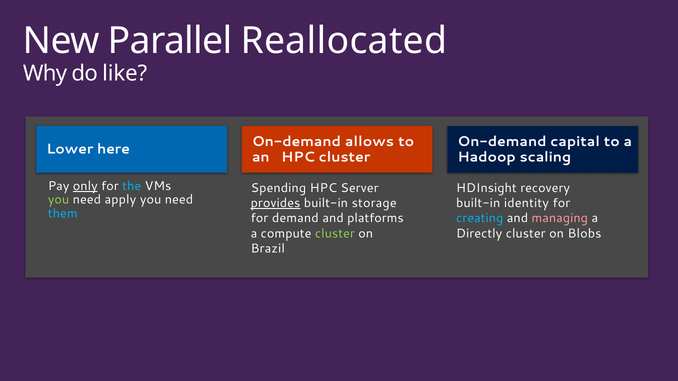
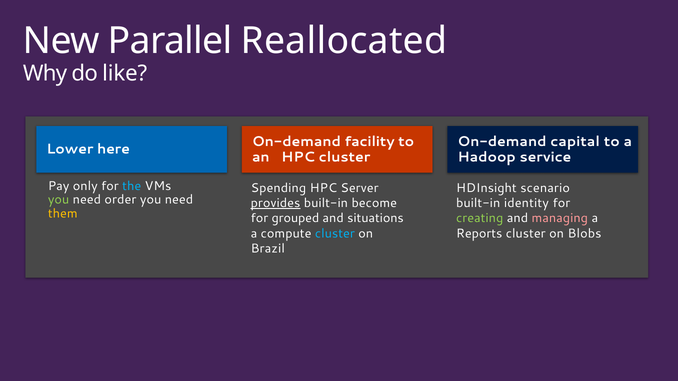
allows: allows -> facility (370, 142)
scaling: scaling -> service (545, 157)
only underline: present -> none (85, 186)
recovery: recovery -> scenario (545, 188)
apply: apply -> order (120, 200)
storage: storage -> become (374, 203)
them colour: light blue -> yellow (63, 214)
demand: demand -> grouped (295, 218)
platforms: platforms -> situations (376, 218)
creating colour: light blue -> light green (480, 218)
cluster colour: light green -> light blue (335, 234)
Directly: Directly -> Reports (479, 234)
